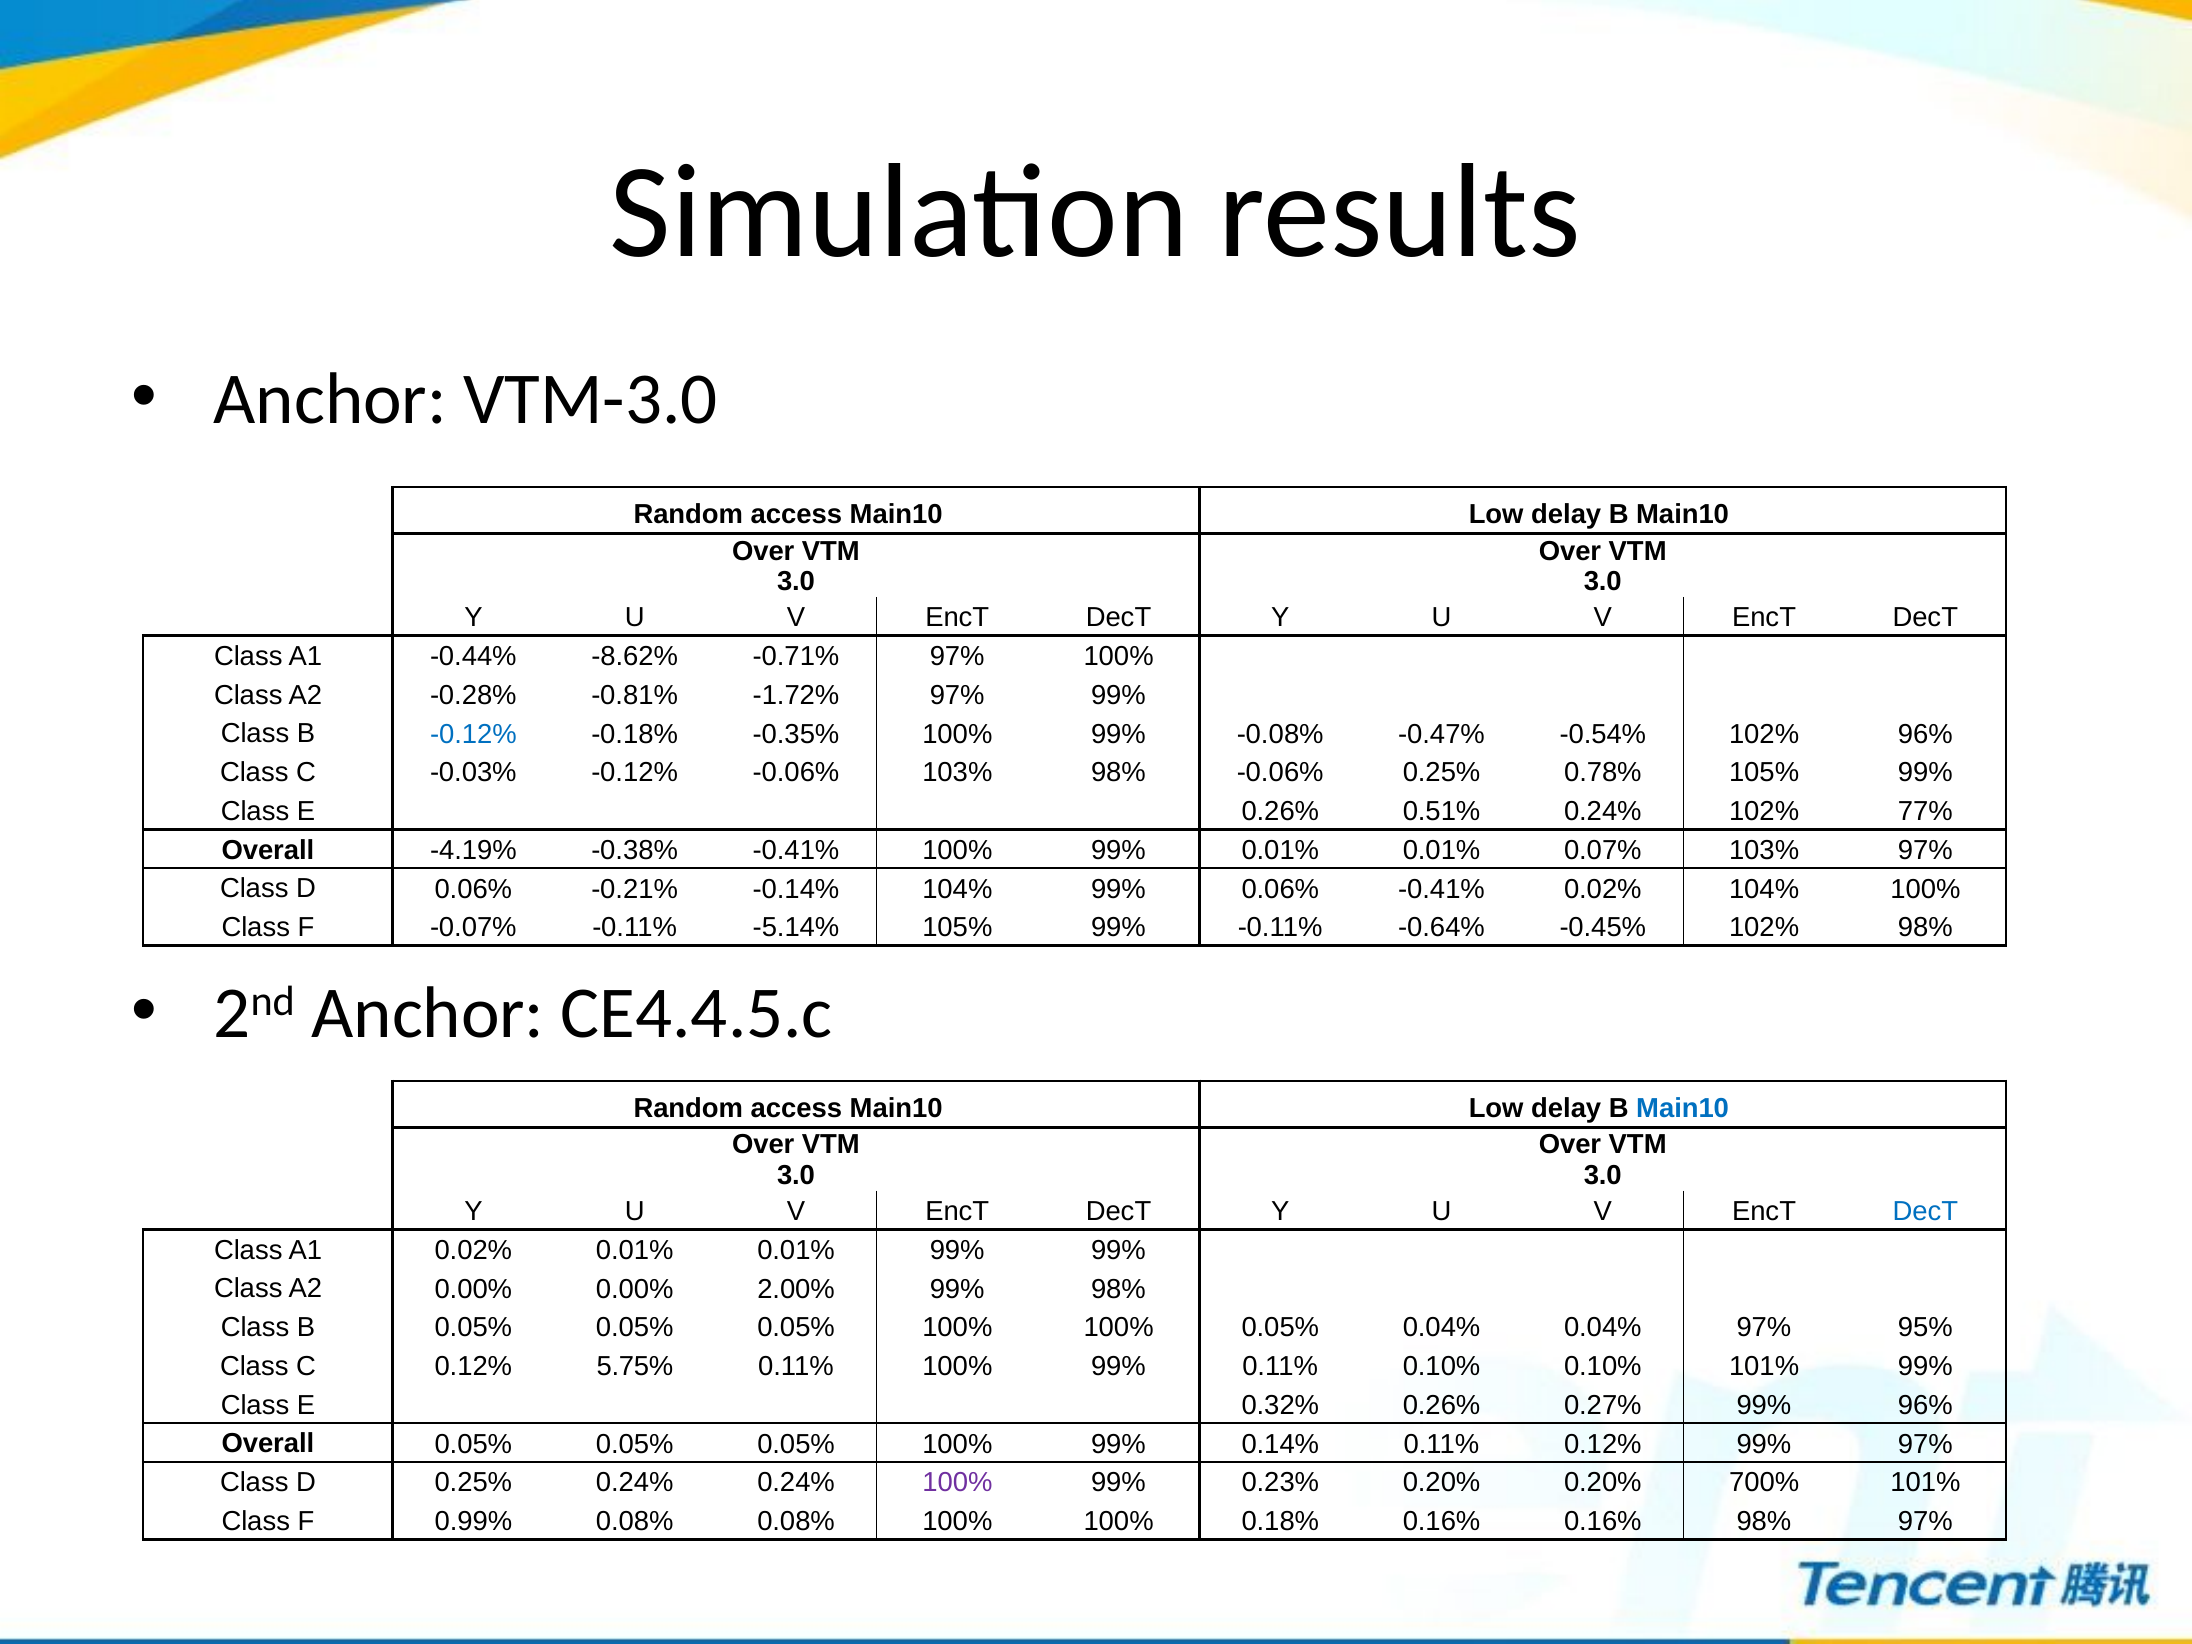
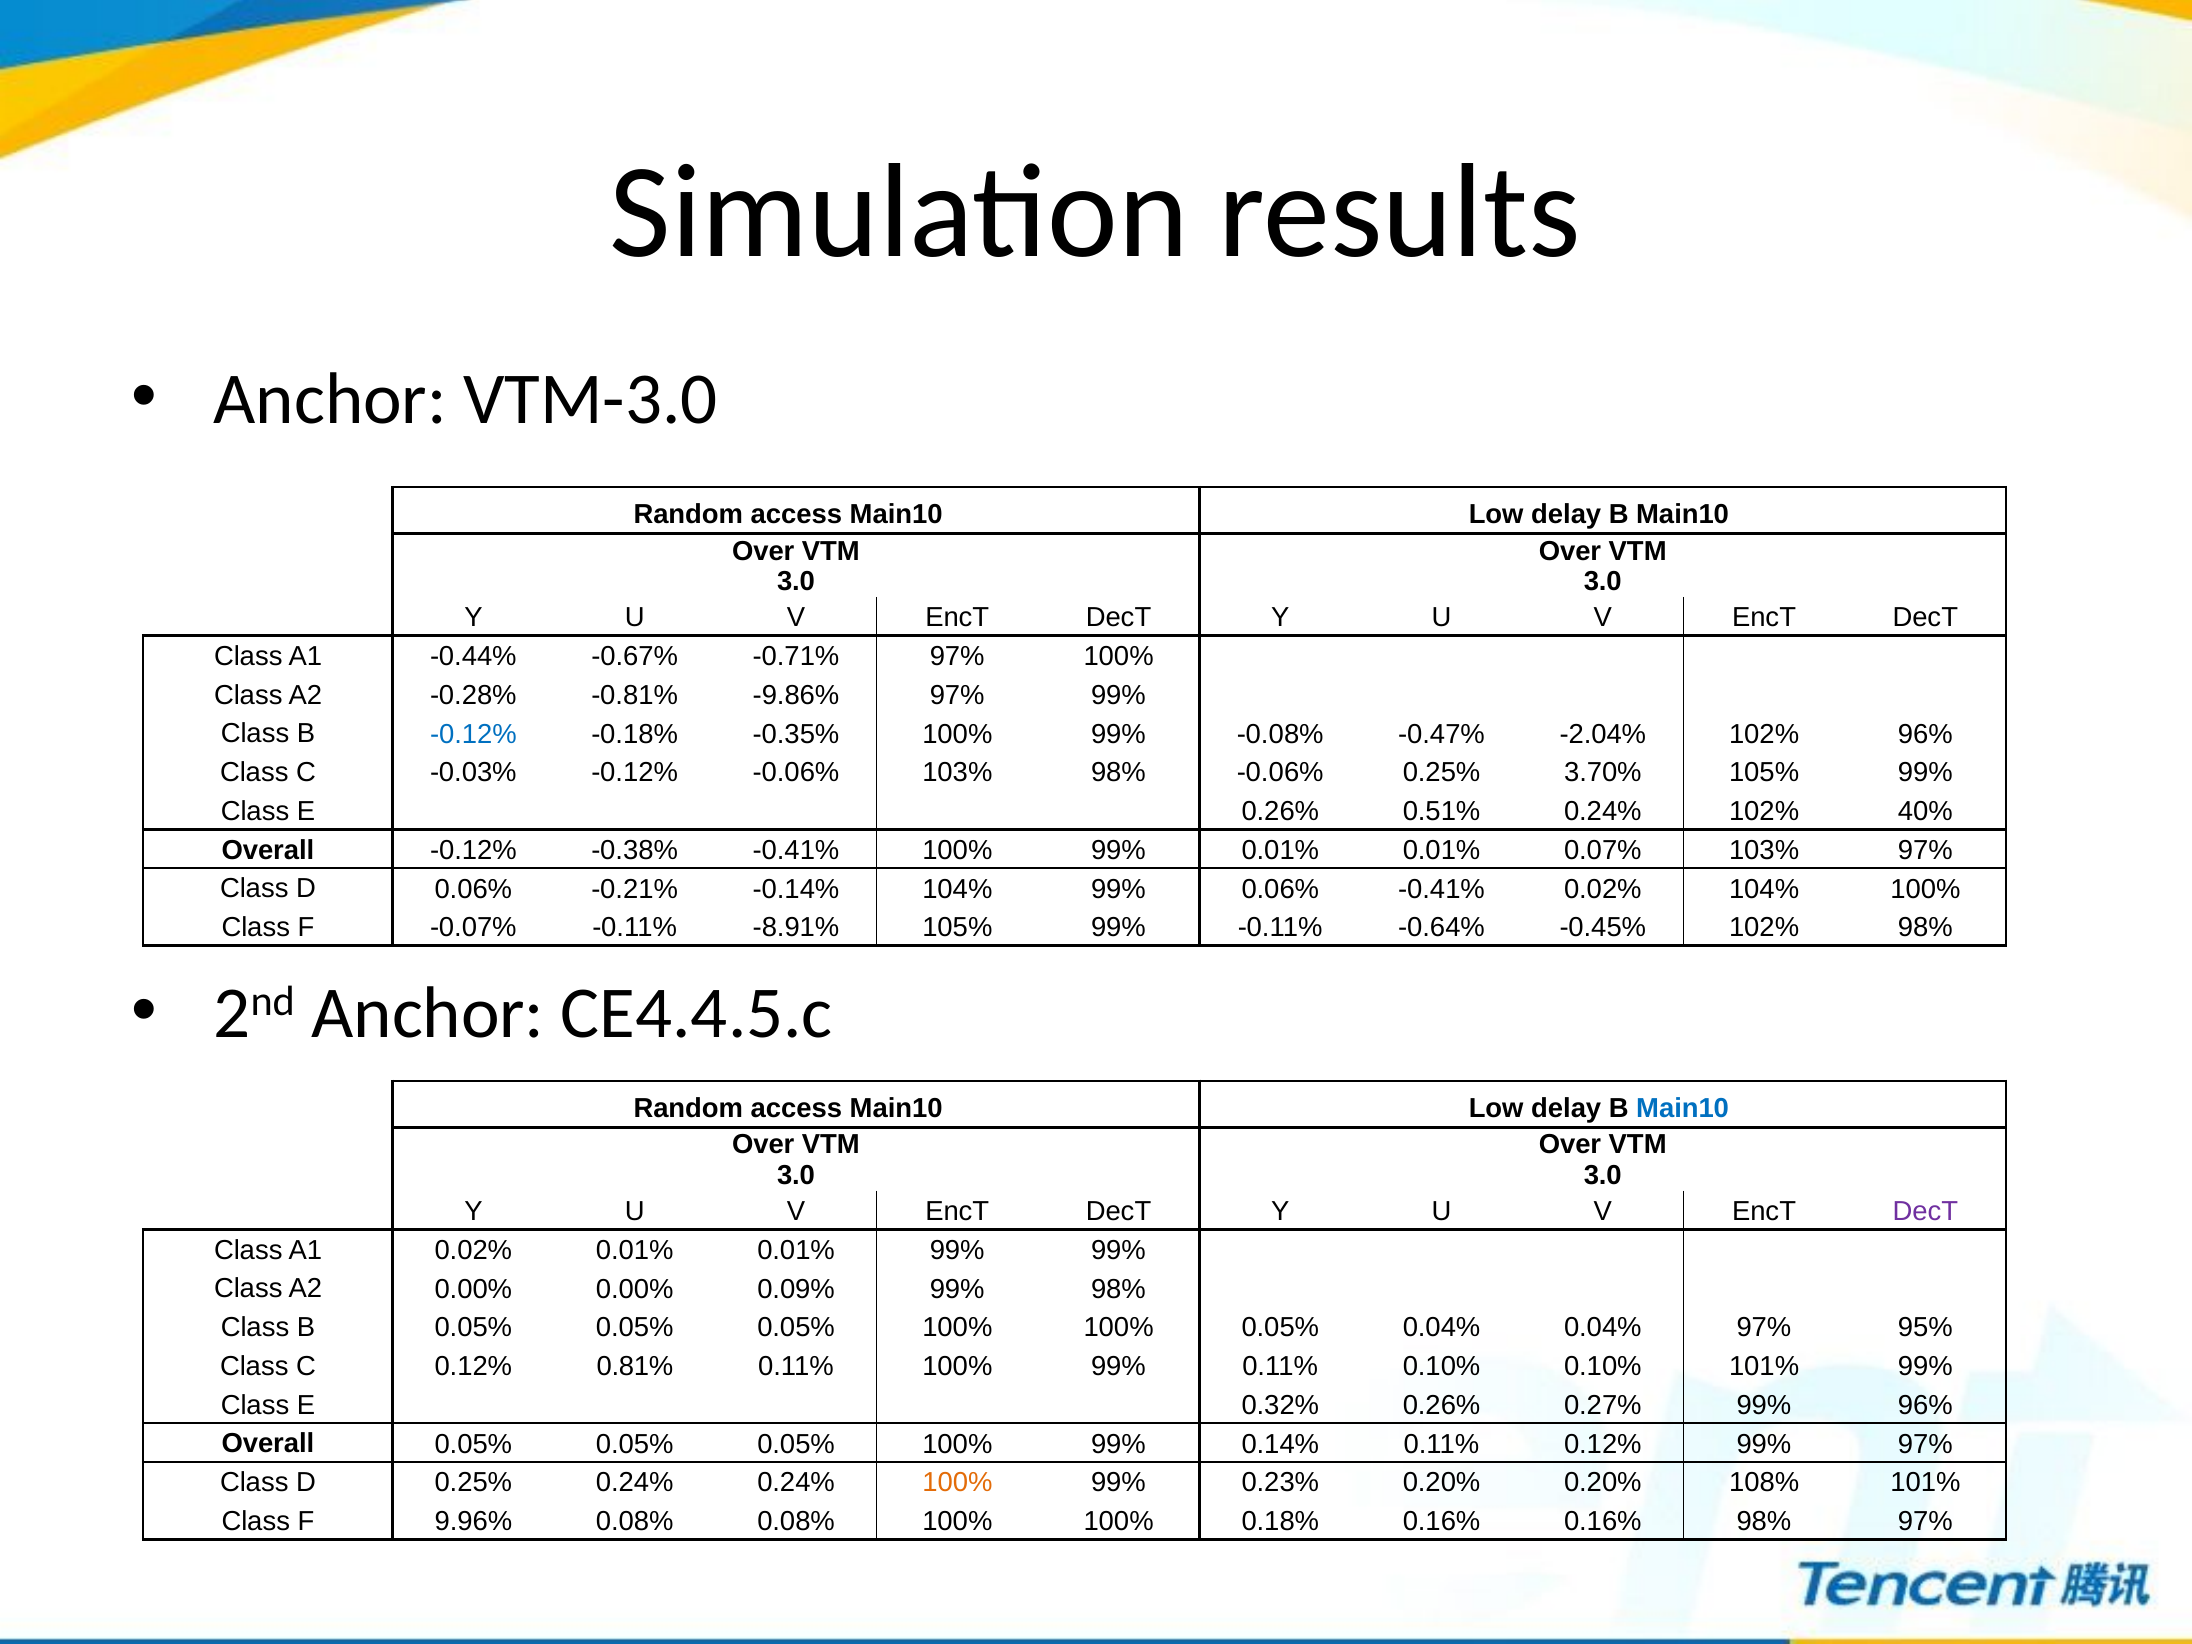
-8.62%: -8.62% -> -0.67% (635, 656)
-1.72%: -1.72% -> -9.86% (796, 695)
-0.54%: -0.54% -> -2.04% (1603, 734)
0.78%: 0.78% -> 3.70% (1603, 773)
77%: 77% -> 40% (1925, 811)
Overall -4.19%: -4.19% -> -0.12% (473, 850)
-5.14%: -5.14% -> -8.91% (796, 928)
DecT colour: blue -> purple (1925, 1211)
2.00%: 2.00% -> 0.09% (796, 1289)
5.75%: 5.75% -> 0.81% (635, 1366)
100% colour: purple -> orange (957, 1483)
700%: 700% -> 108% (1764, 1483)
0.99%: 0.99% -> 9.96% (473, 1521)
